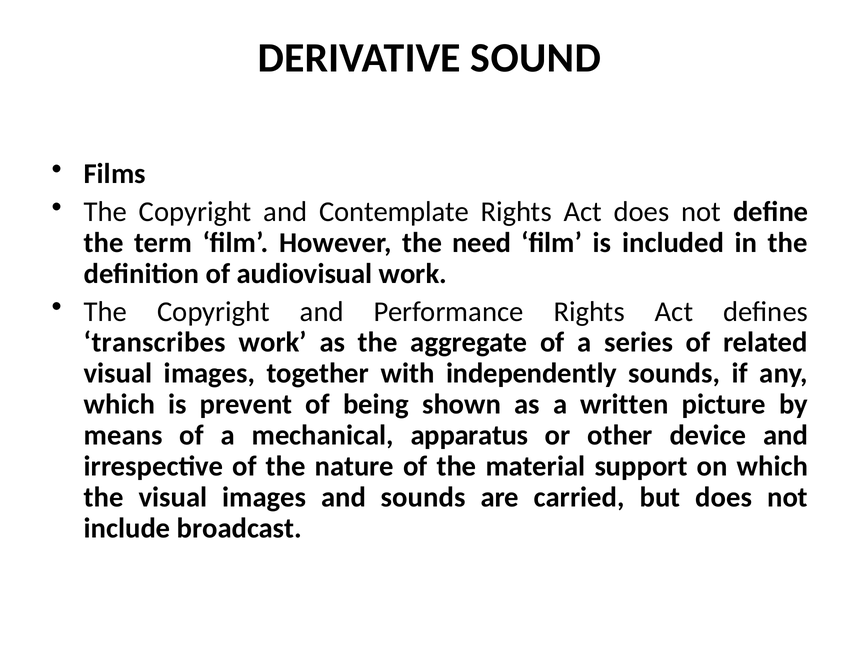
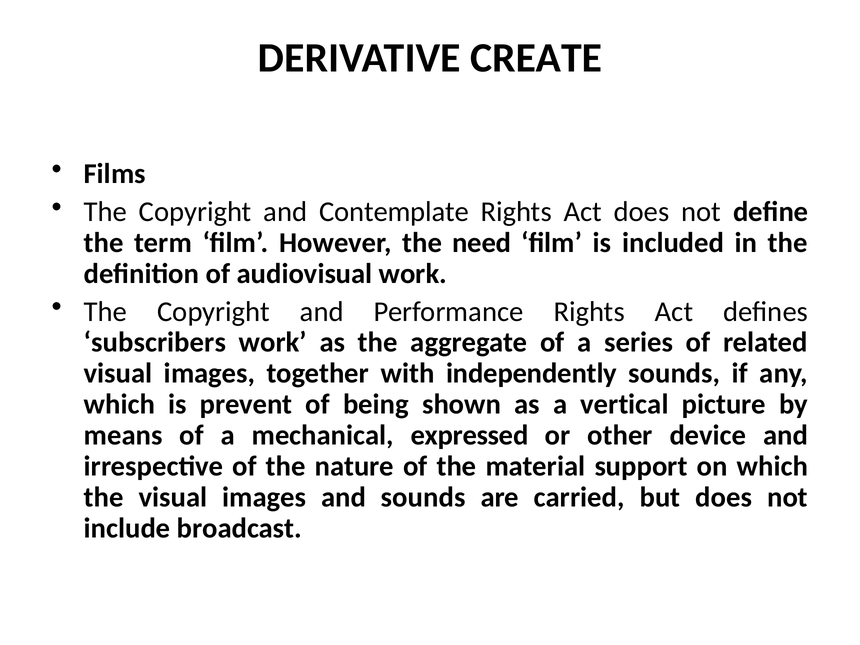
SOUND: SOUND -> CREATE (536, 58)
transcribes: transcribes -> subscribers (155, 342)
written: written -> vertical (625, 404)
apparatus: apparatus -> expressed (469, 435)
